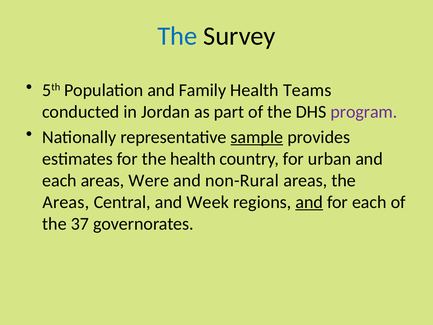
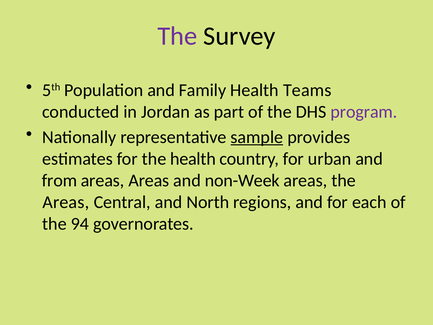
The colour: blue -> purple (177, 36)
each: each -> from (60, 180)
areas Were: Were -> Areas (149, 180)
non-Rural: non-Rural -> non-Week (242, 180)
Week: Week -> North (208, 202)
and underline: present -> none (309, 202)
37: 37 -> 94 (80, 224)
